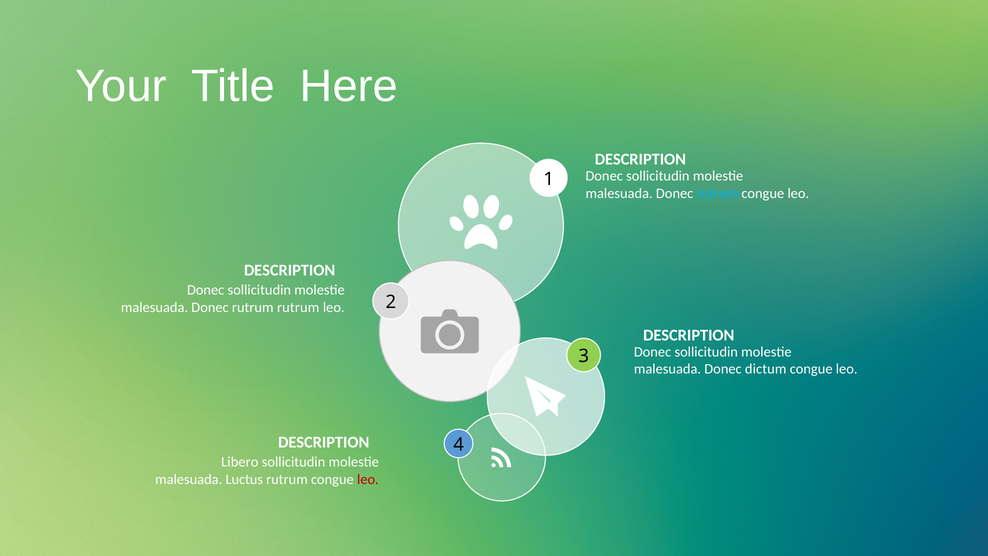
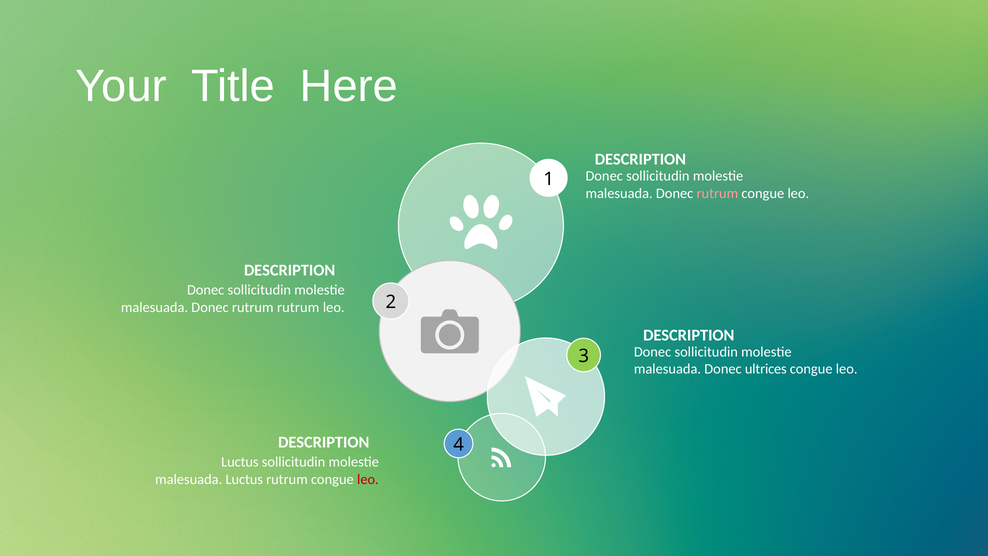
rutrum colour: light blue -> pink (717, 193)
dictum: dictum -> ultrices (766, 369)
Libero: Libero -> Luctus (240, 462)
